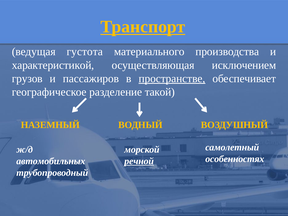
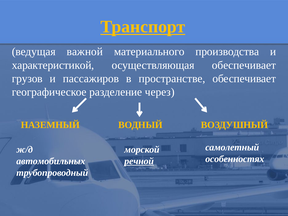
густота: густота -> важной (85, 52)
осуществляющая исключением: исключением -> обеспечивает (244, 65)
пространстве underline: present -> none (172, 79)
такой: такой -> через (160, 92)
